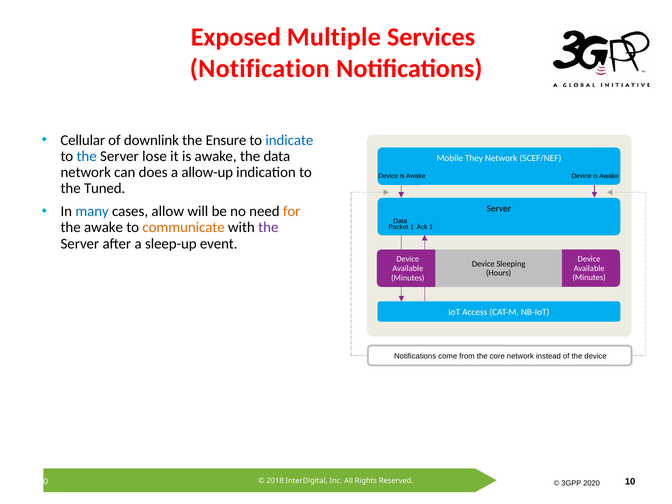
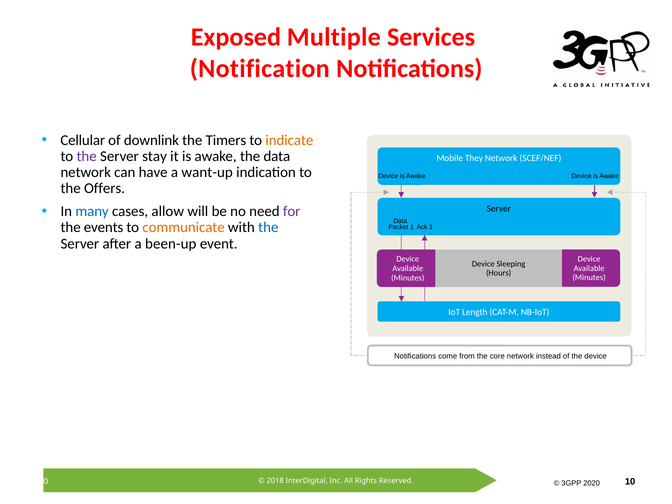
Ensure: Ensure -> Timers (226, 140)
indicate colour: blue -> orange (289, 140)
the colour: blue -> purple (87, 156)
lose: lose -> stay (155, 156)
does: does -> have (153, 172)
allow-up: allow-up -> want-up (207, 172)
Tuned: Tuned -> Offers (105, 188)
for colour: orange -> purple (292, 211)
the awake: awake -> events (104, 228)
the colour: purple -> blue (268, 228)
sleep-up: sleep-up -> been-up (171, 244)
Access: Access -> Length (475, 312)
